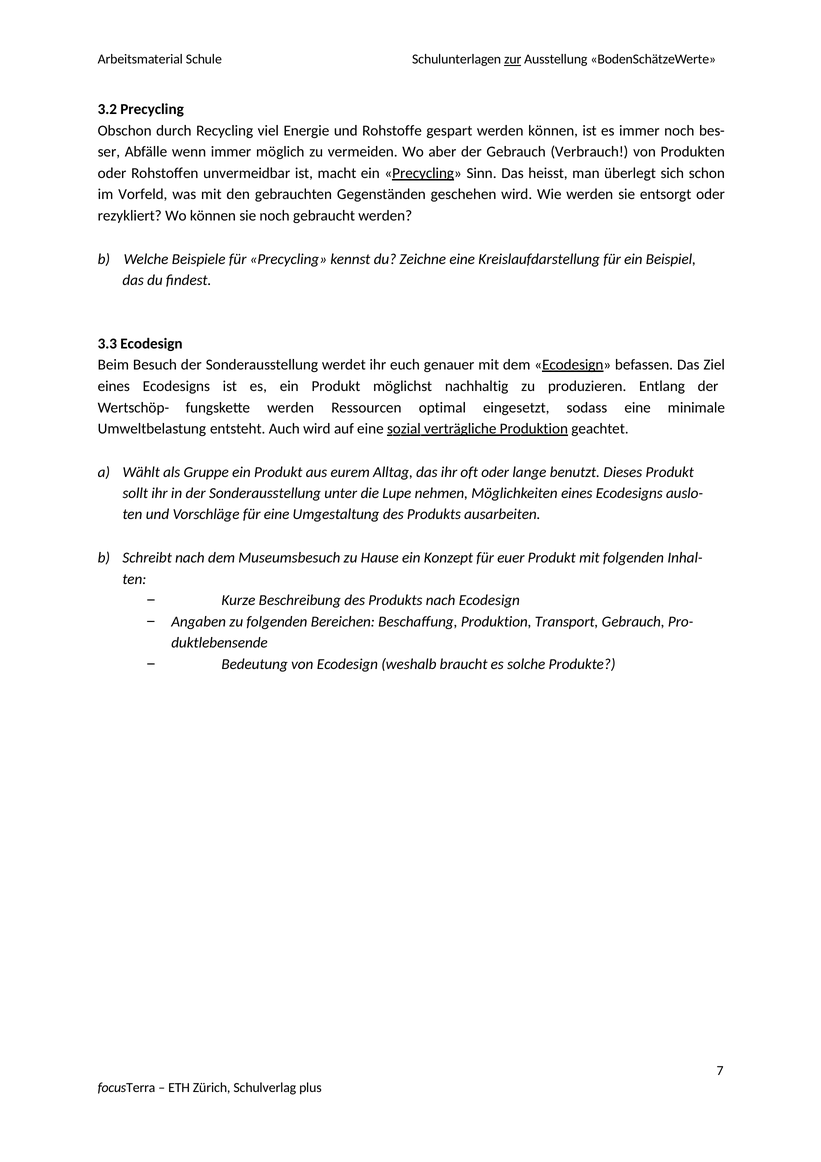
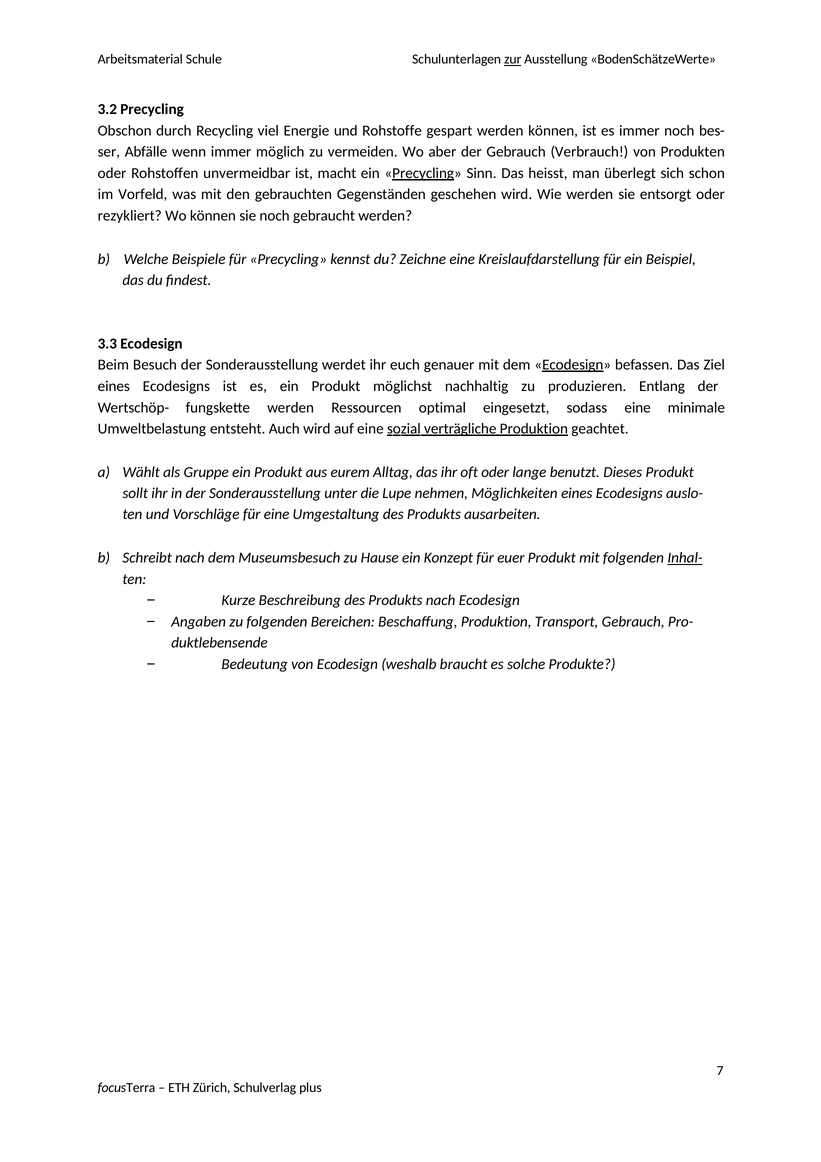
Inhal- underline: none -> present (685, 558)
